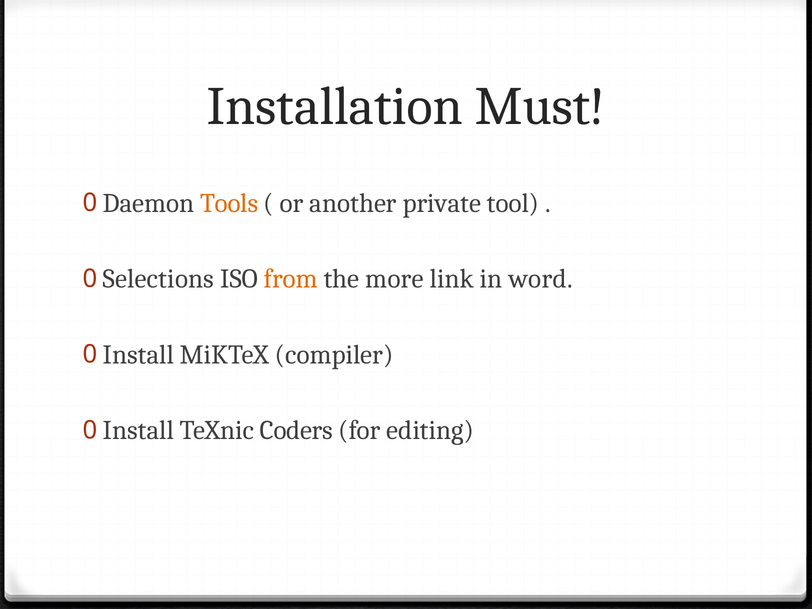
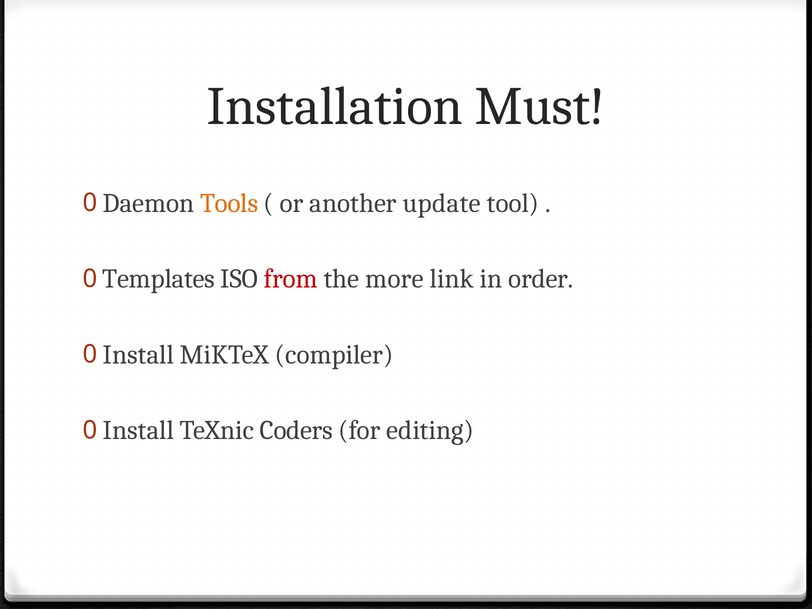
private: private -> update (442, 203)
Selections: Selections -> Templates (159, 279)
from colour: orange -> red (291, 279)
word: word -> order (541, 279)
